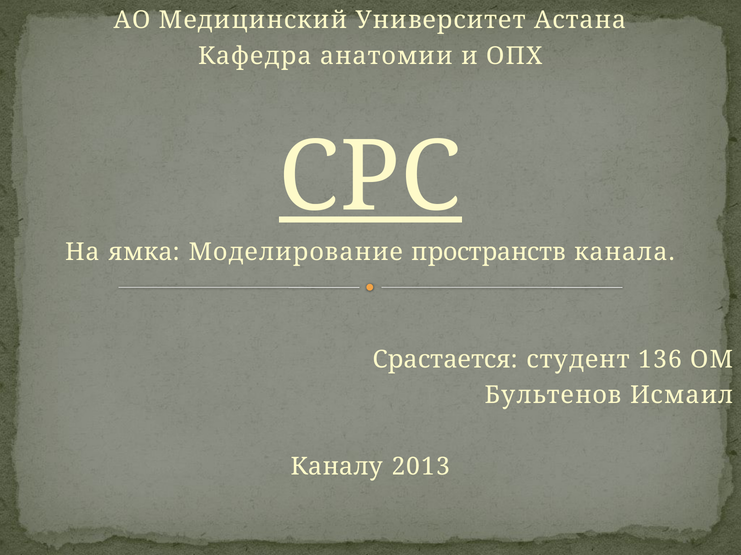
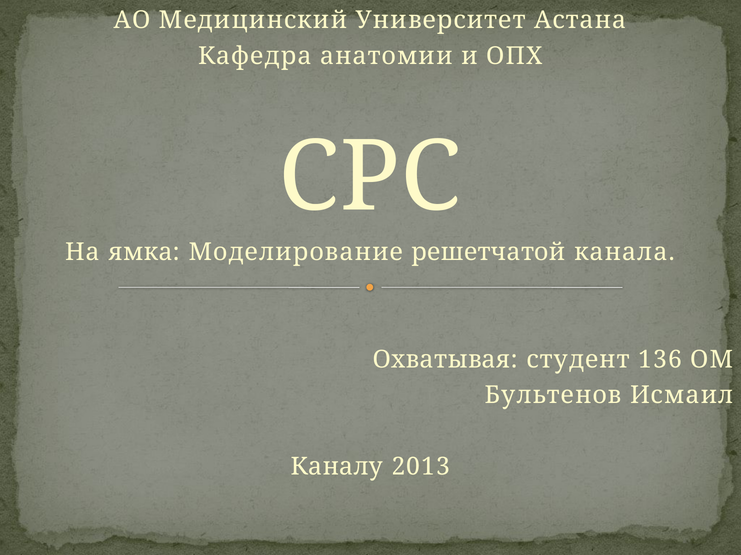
СРС underline: present -> none (370, 177)
пространств: пространств -> решетчатой (488, 252)
Срастается: Срастается -> Охватывая (445, 360)
